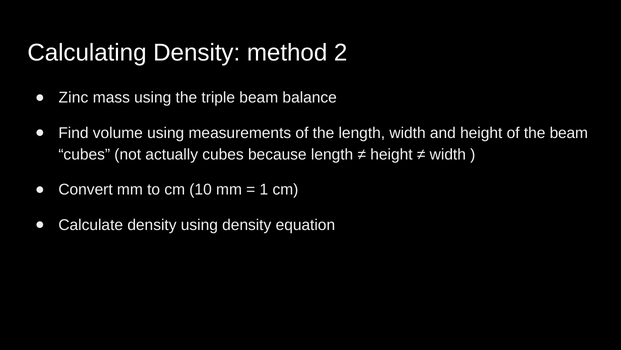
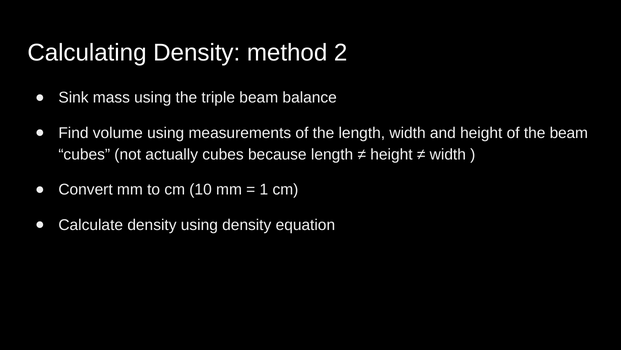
Zinc: Zinc -> Sink (74, 98)
